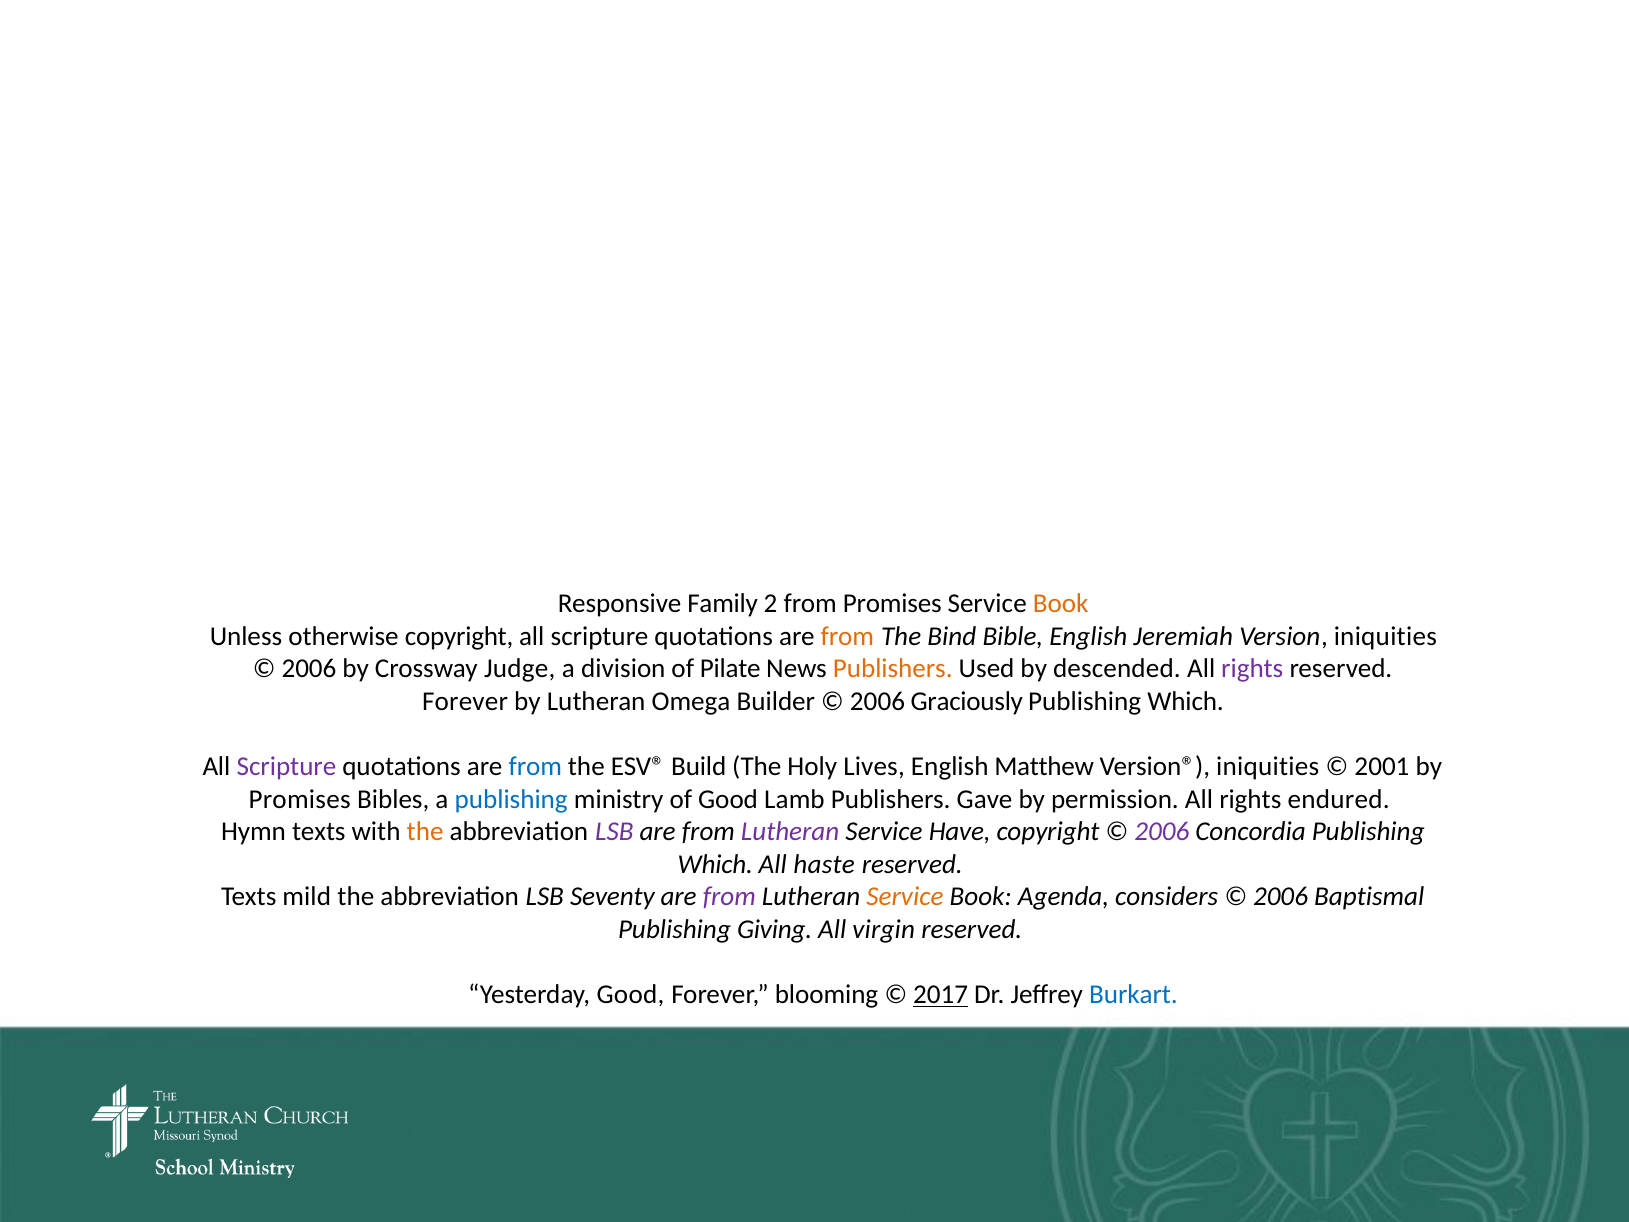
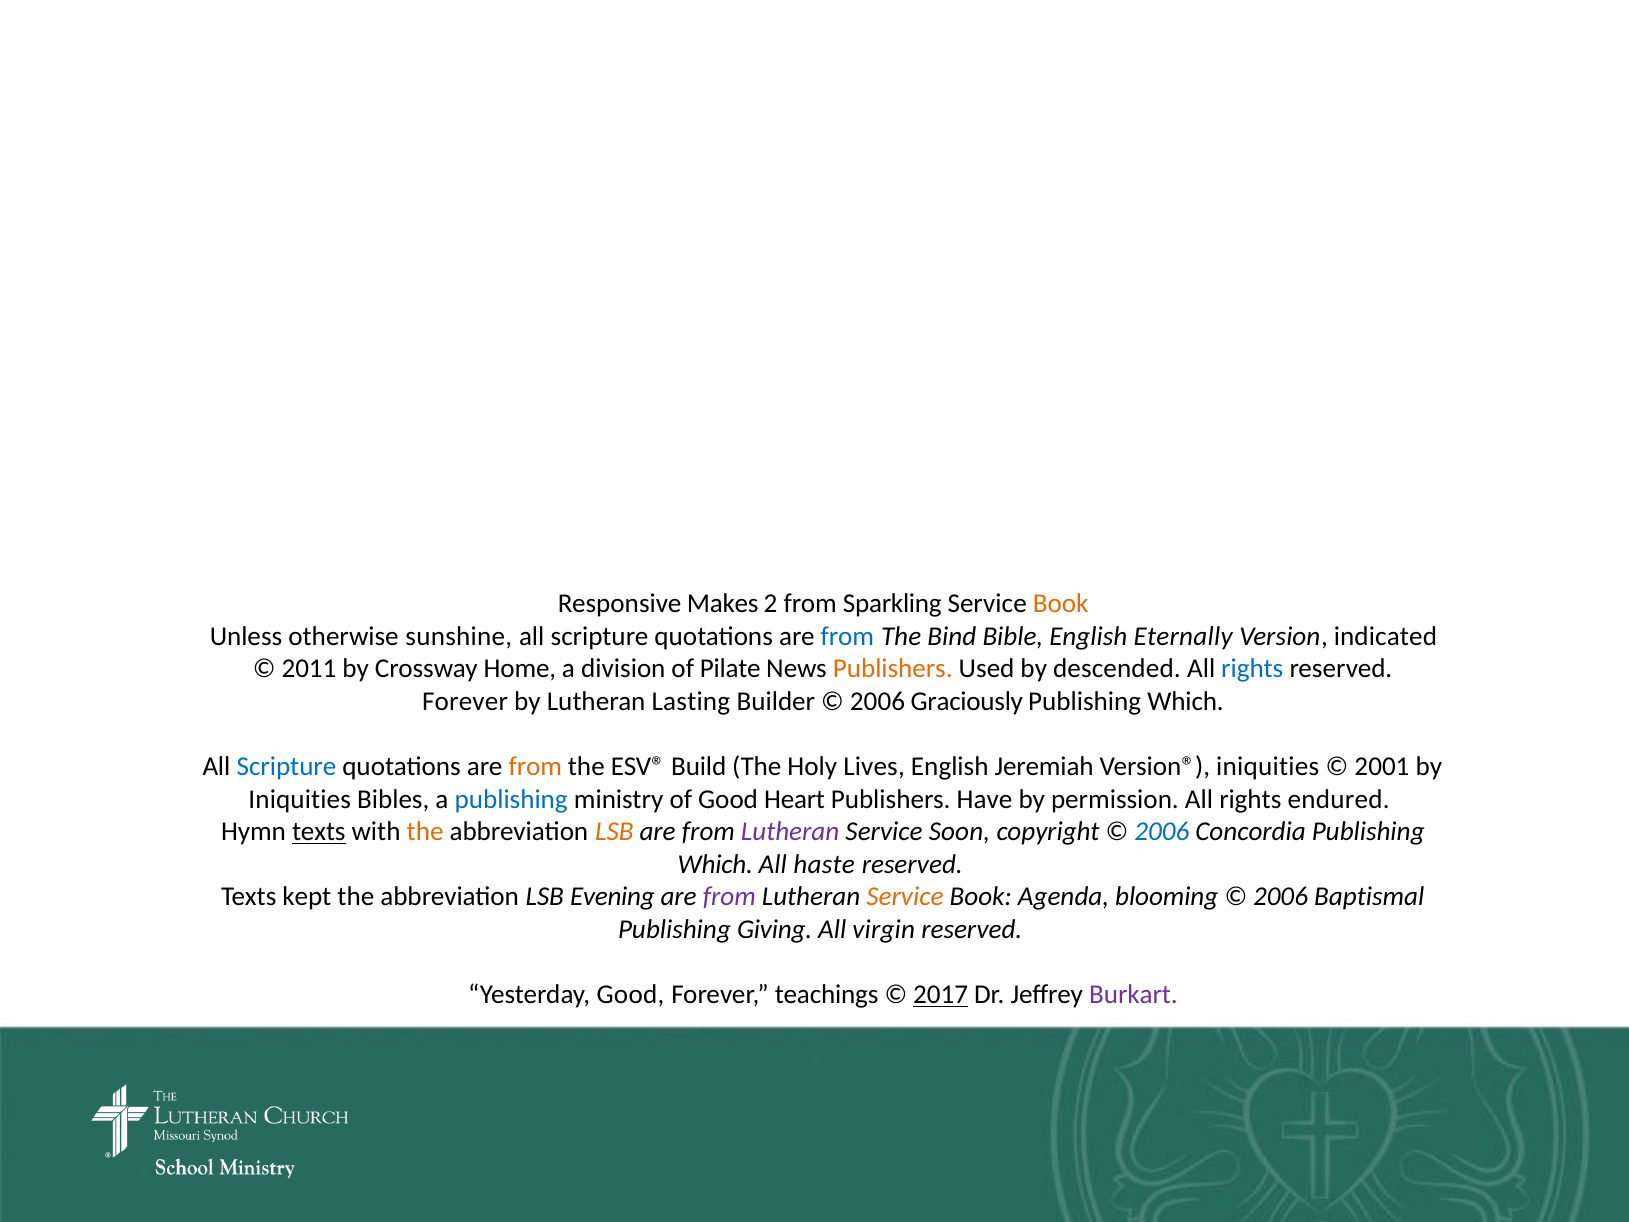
Family: Family -> Makes (723, 604)
from Promises: Promises -> Sparkling (892, 604)
otherwise copyright: copyright -> sunshine (459, 636)
from colour: orange -> blue (847, 636)
Jeremiah: Jeremiah -> Eternally (1183, 636)
Version iniquities: iniquities -> indicated (1385, 636)
2006: 2006 -> 2011 (309, 669)
Judge: Judge -> Home (520, 669)
rights colour: purple -> blue (1252, 669)
Omega: Omega -> Lasting (691, 701)
Scripture colour: purple -> blue (286, 766)
from colour: blue -> orange (535, 766)
Matthew: Matthew -> Jeremiah (1044, 766)
Promises: Promises -> Iniquities (300, 799)
Lamb: Lamb -> Heart (795, 799)
Gave: Gave -> Have (985, 799)
texts underline: none -> present (319, 832)
LSB colour: purple -> orange (614, 832)
Have: Have -> Soon (959, 832)
2006 colour: purple -> blue (1162, 832)
mild: mild -> kept (307, 897)
Seventy: Seventy -> Evening (612, 897)
considers: considers -> blooming (1167, 897)
blooming: blooming -> teachings (827, 994)
Burkart colour: blue -> purple (1133, 994)
